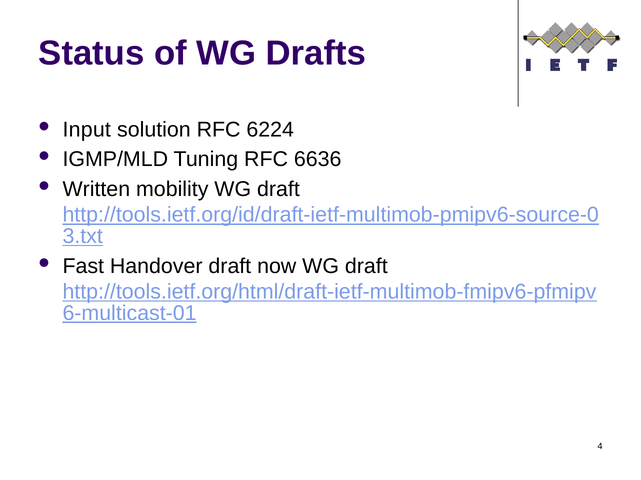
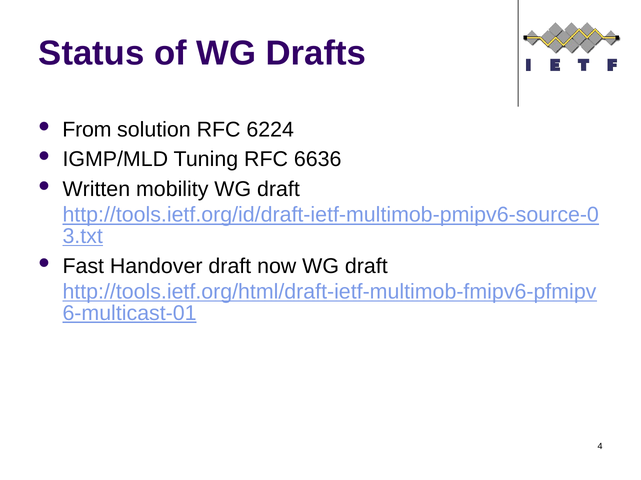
Input: Input -> From (87, 130)
